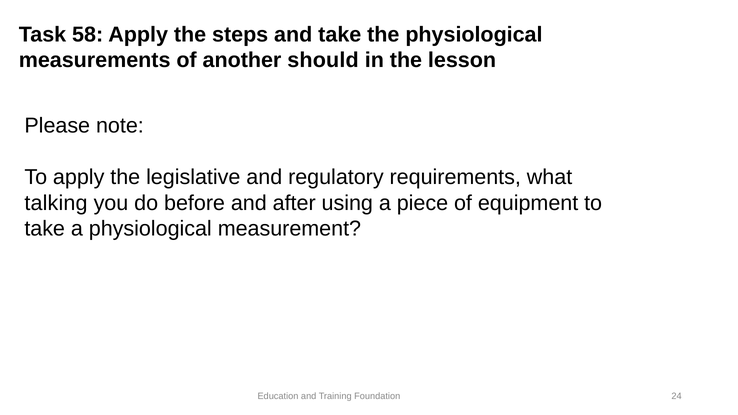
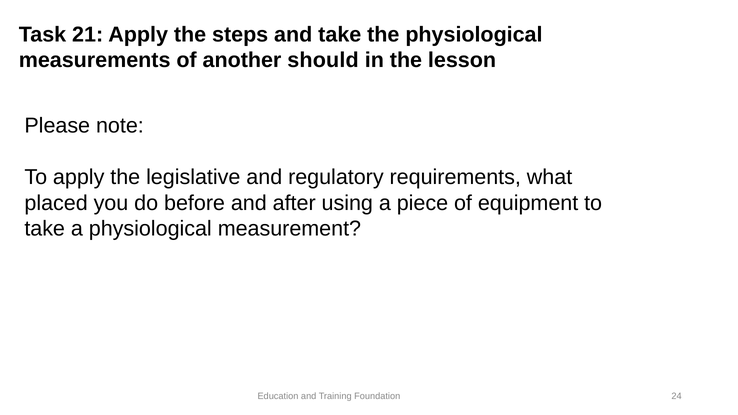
58: 58 -> 21 (88, 35)
talking: talking -> placed (56, 203)
